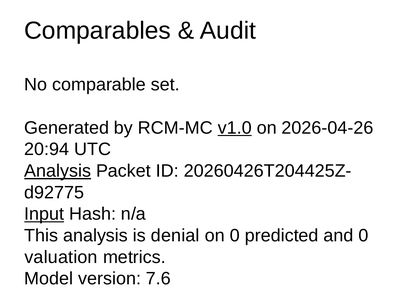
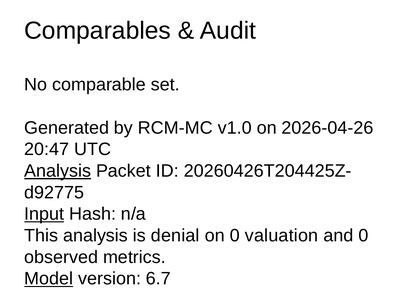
v1.0 underline: present -> none (235, 128)
20:94: 20:94 -> 20:47 (47, 149)
predicted: predicted -> valuation (282, 236)
valuation: valuation -> observed (61, 257)
Model underline: none -> present (49, 279)
7.6: 7.6 -> 6.7 (158, 279)
